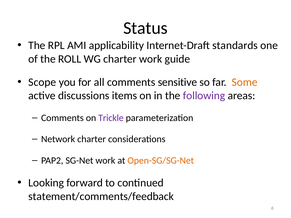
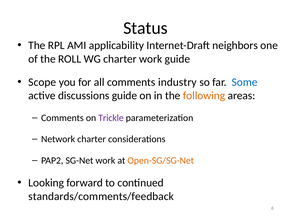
standards: standards -> neighbors (235, 45)
sensitive: sensitive -> industry (177, 82)
Some colour: orange -> blue (245, 82)
discussions items: items -> guide (124, 96)
following colour: purple -> orange (204, 96)
statement/comments/feedback: statement/comments/feedback -> standards/comments/feedback (101, 197)
